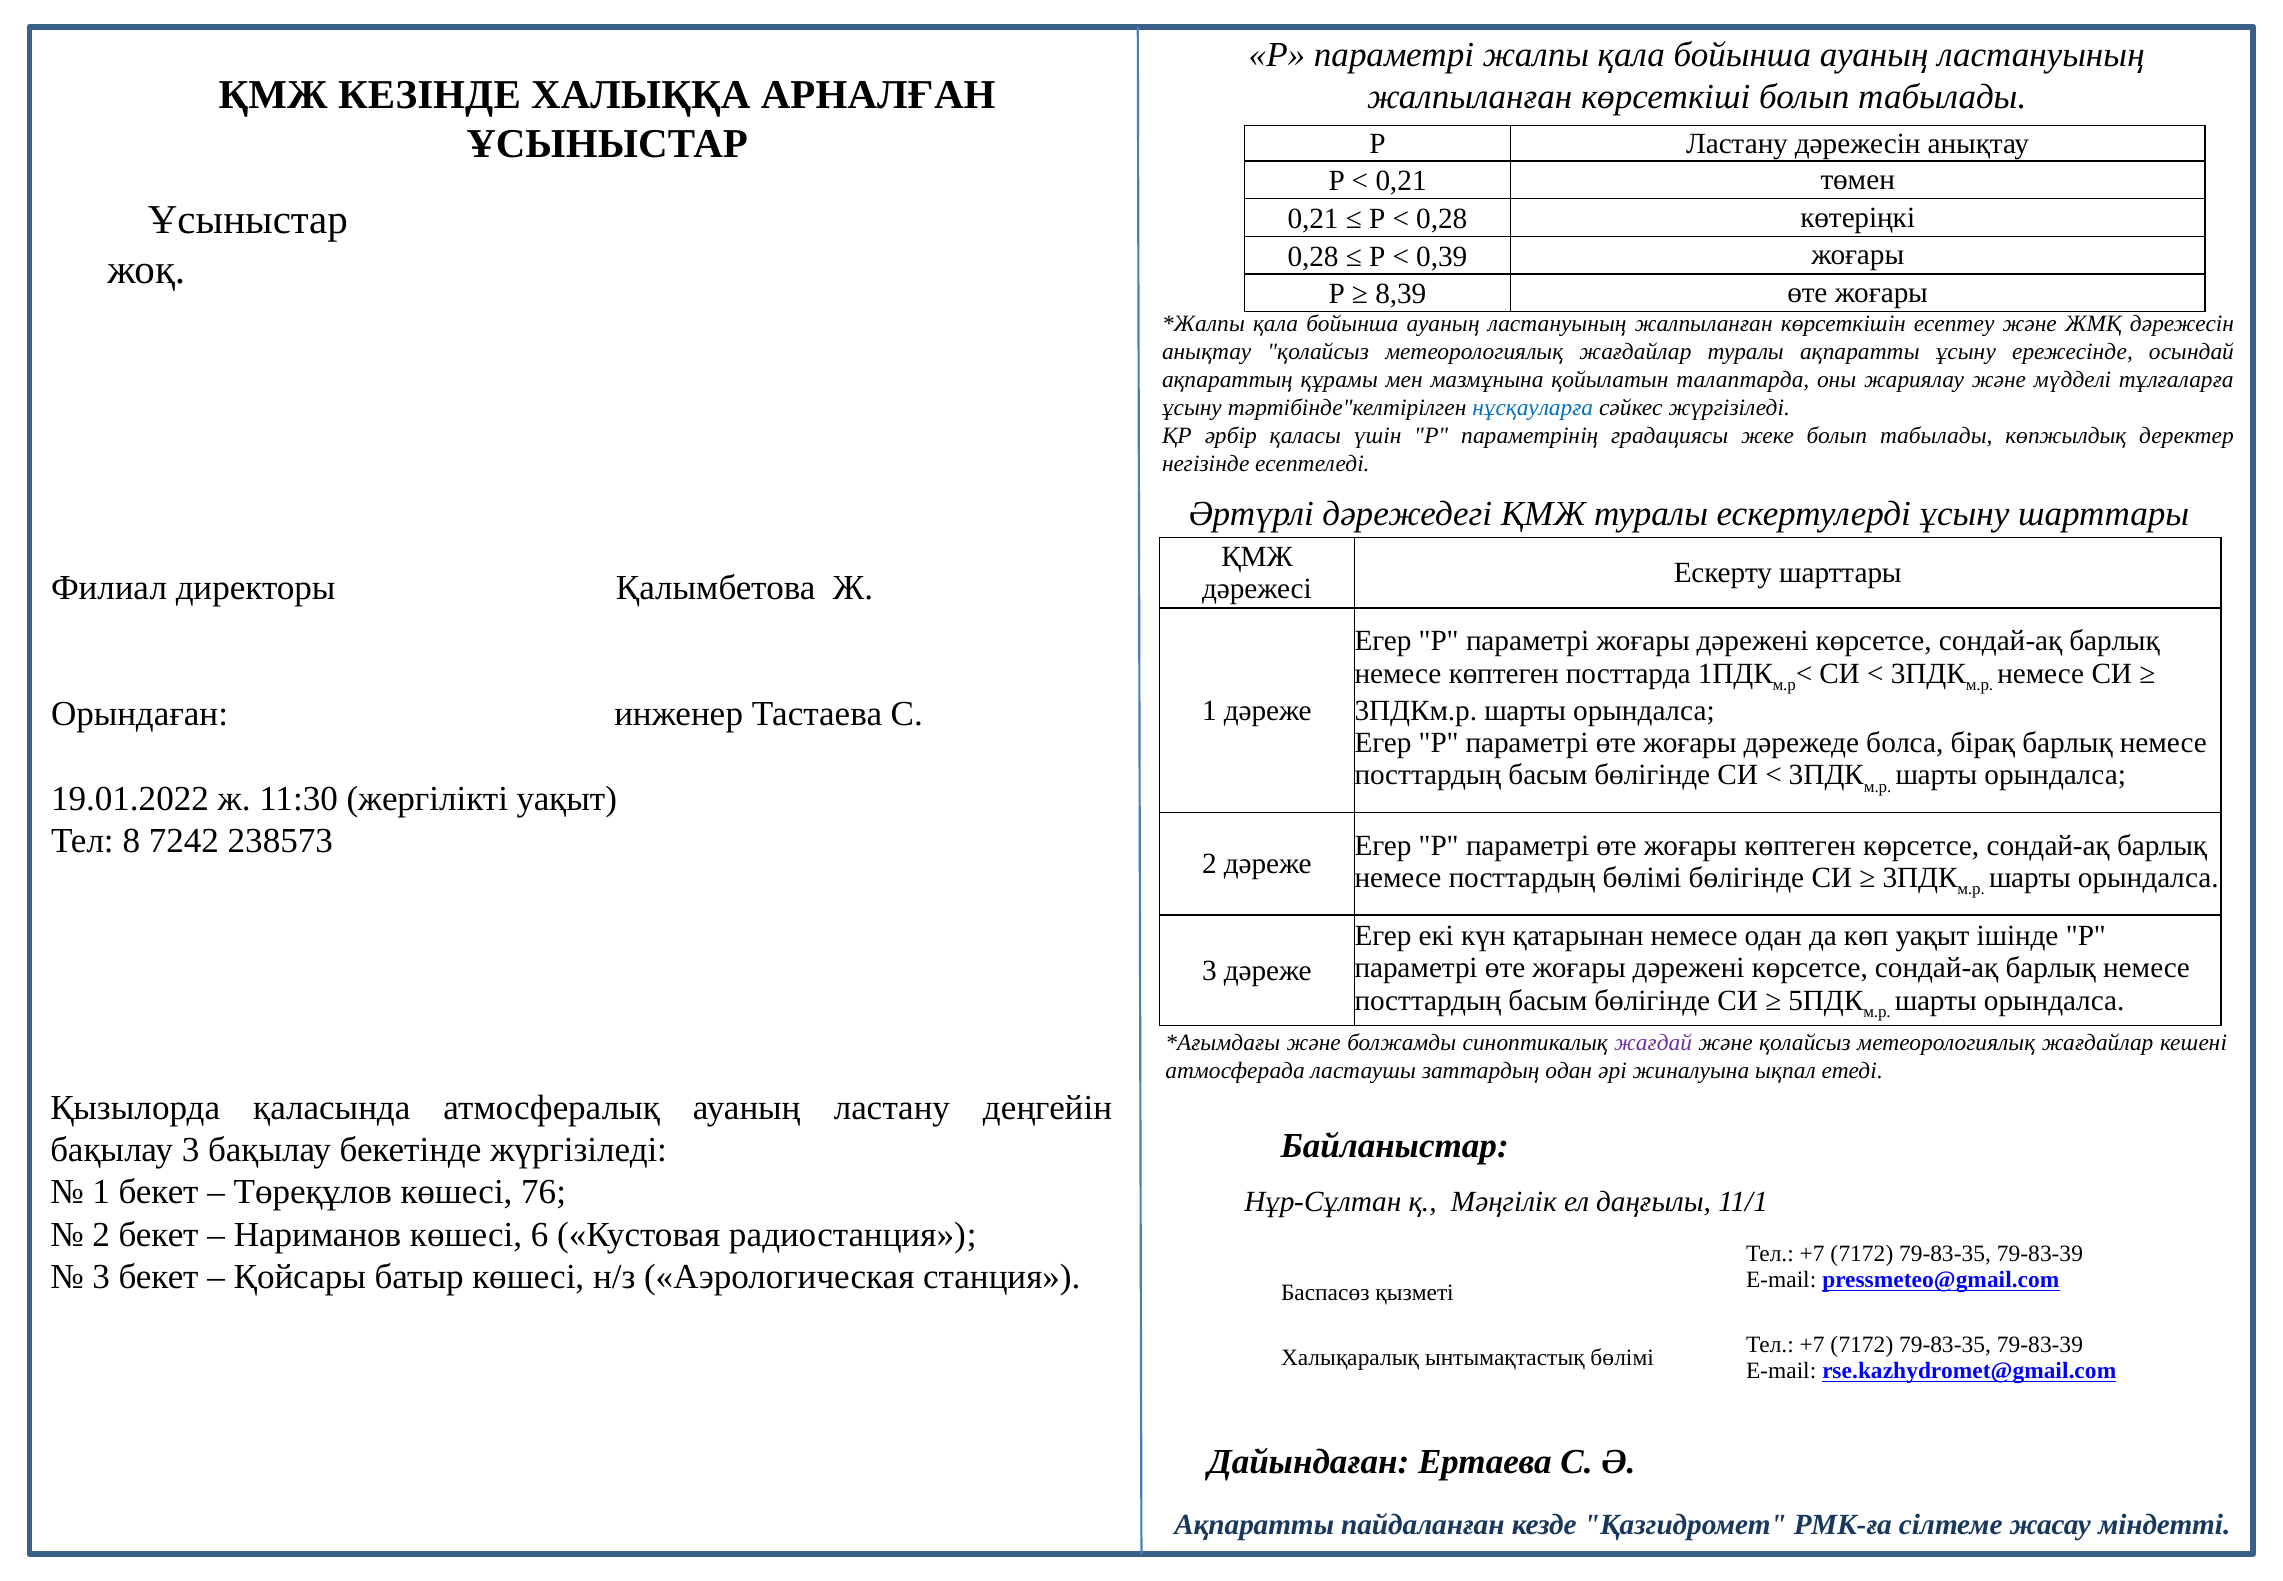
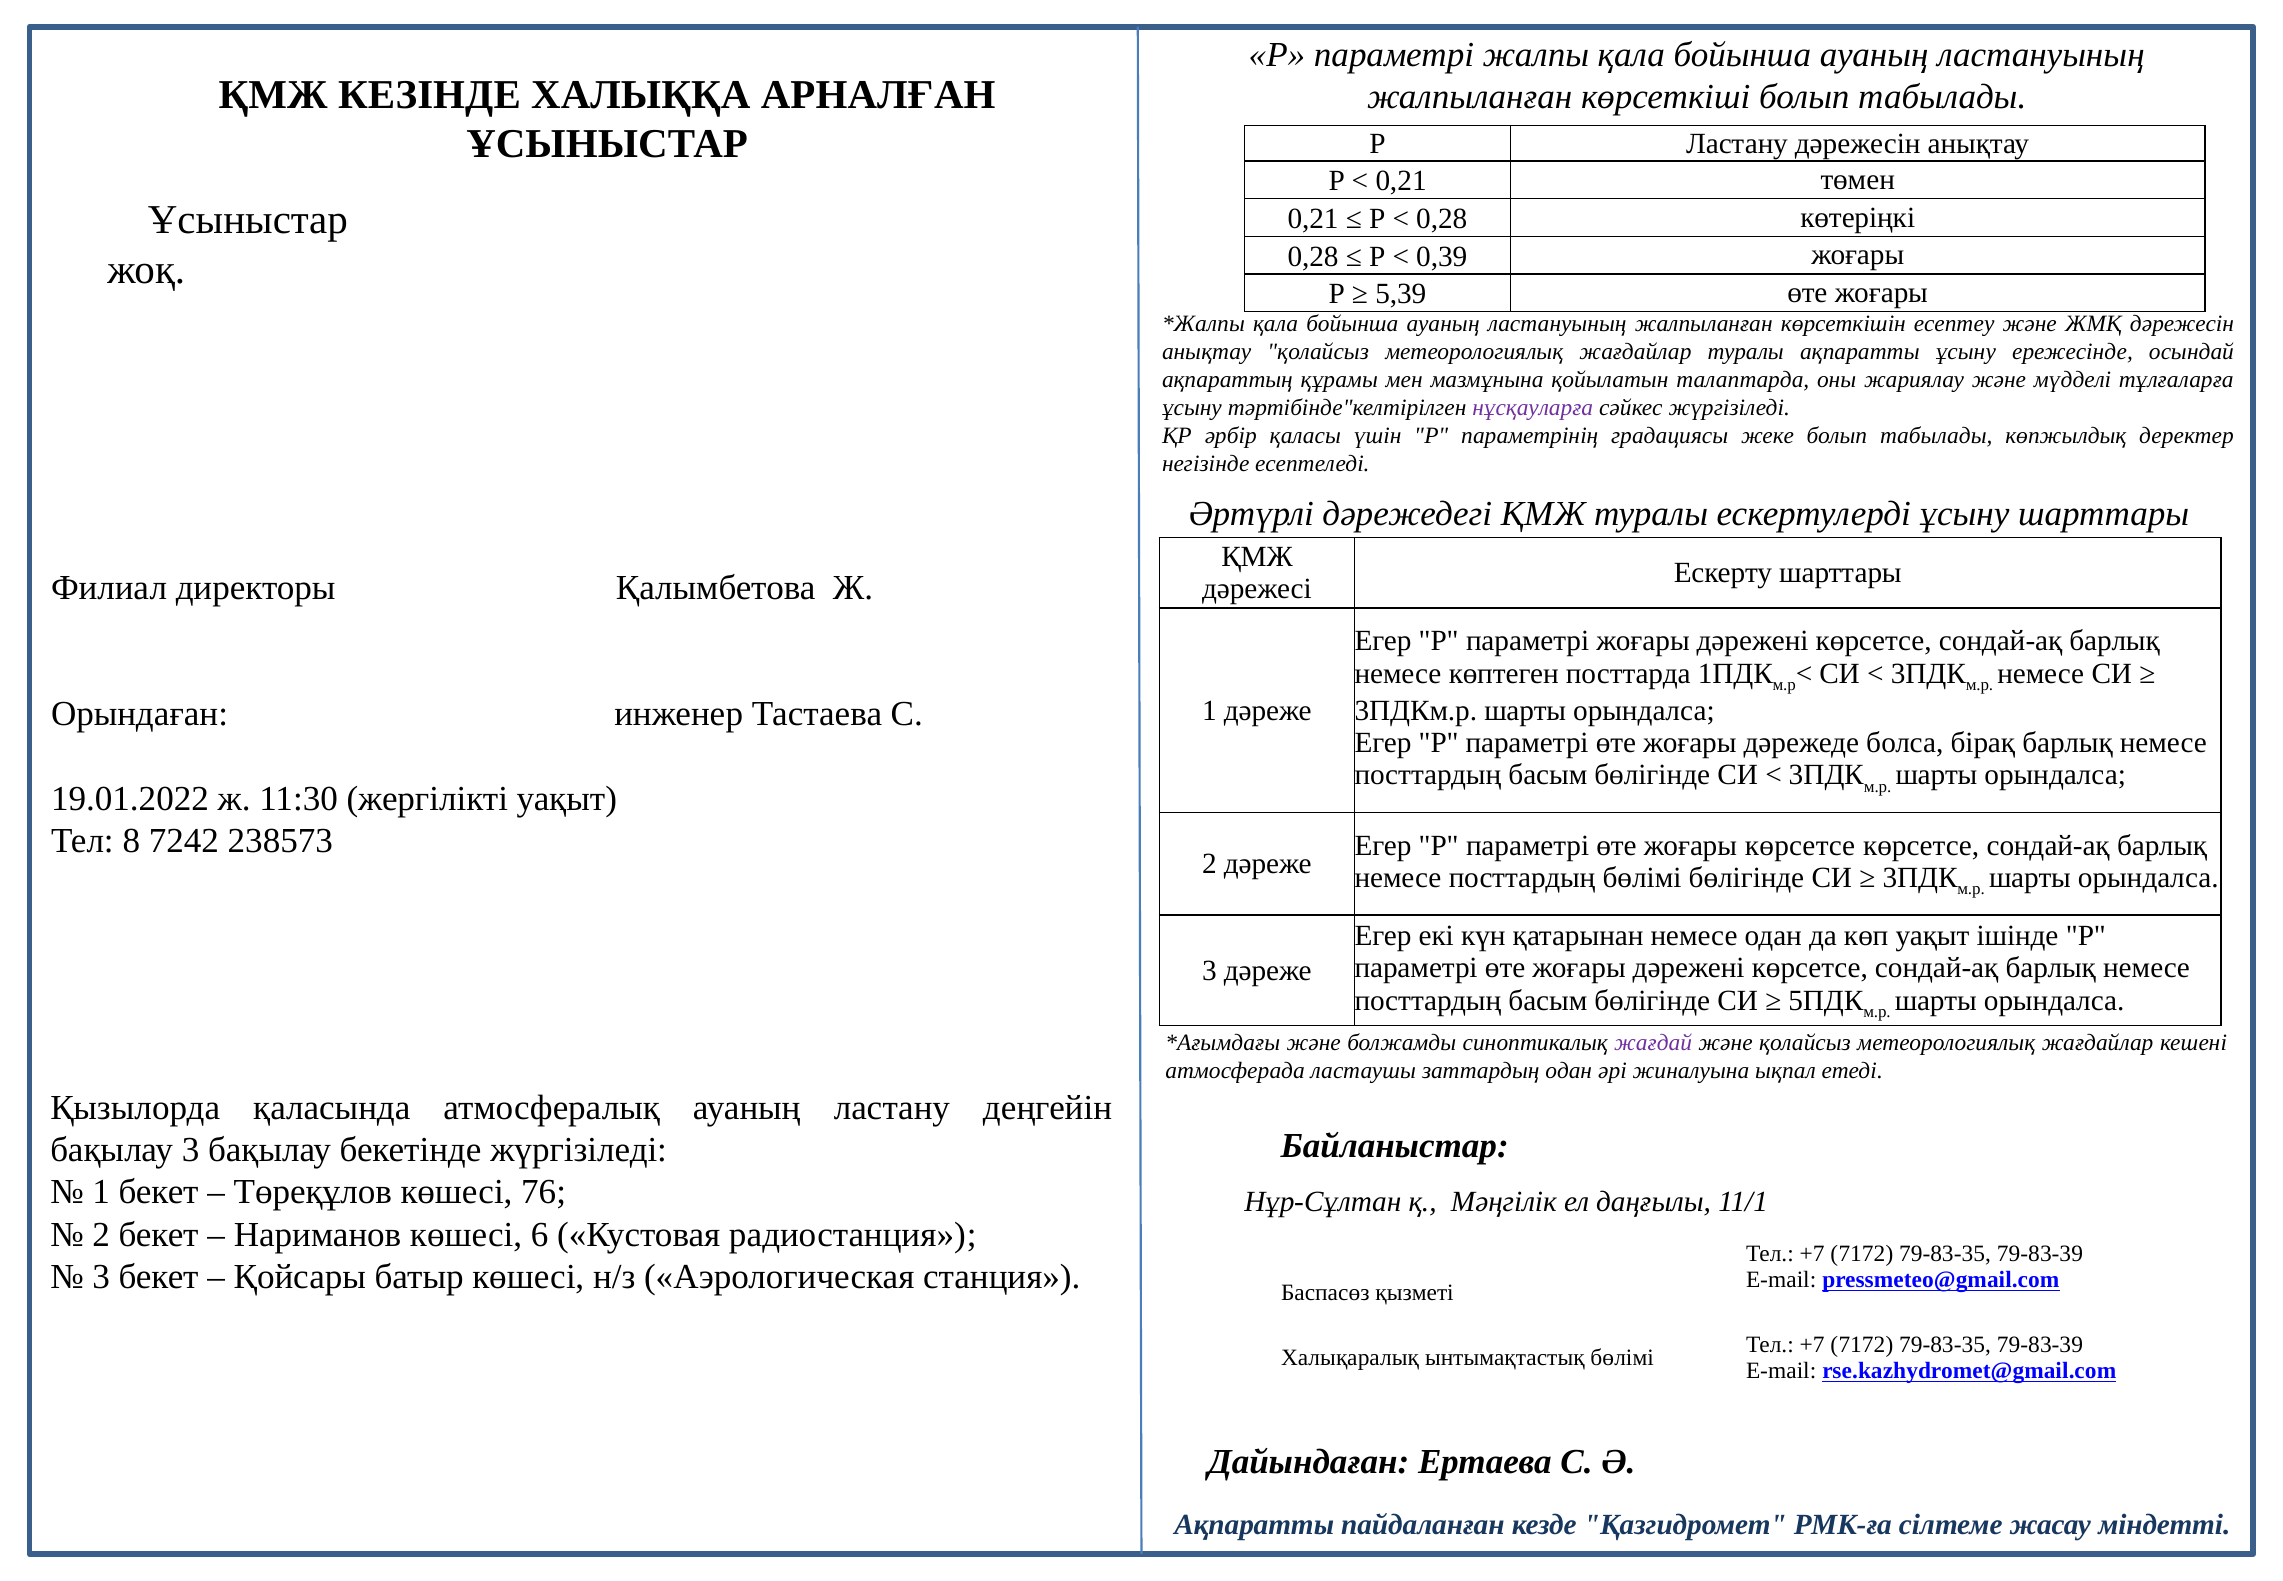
8,39: 8,39 -> 5,39 (1401, 294)
нұсқауларға colour: blue -> purple (1533, 408)
жоғары көптеген: көптеген -> көрсетсе (1800, 845)
